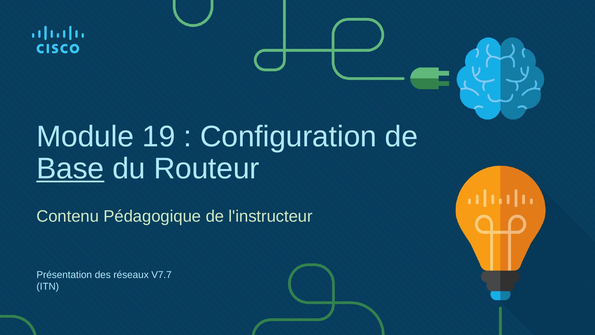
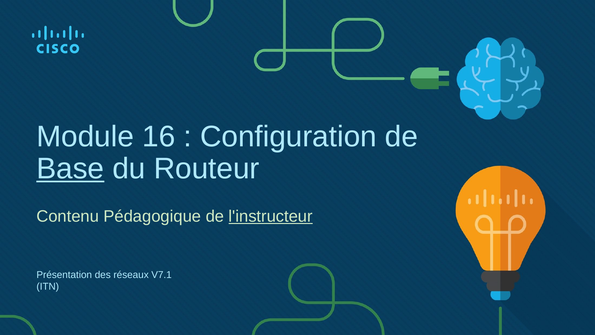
19: 19 -> 16 (159, 136)
l'instructeur underline: none -> present (271, 216)
V7.7: V7.7 -> V7.1 (162, 275)
